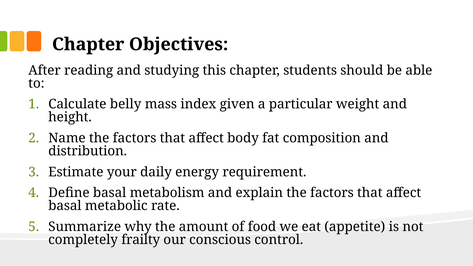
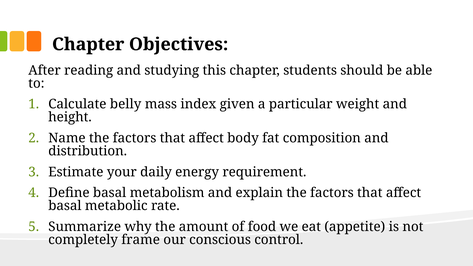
frailty: frailty -> frame (141, 240)
